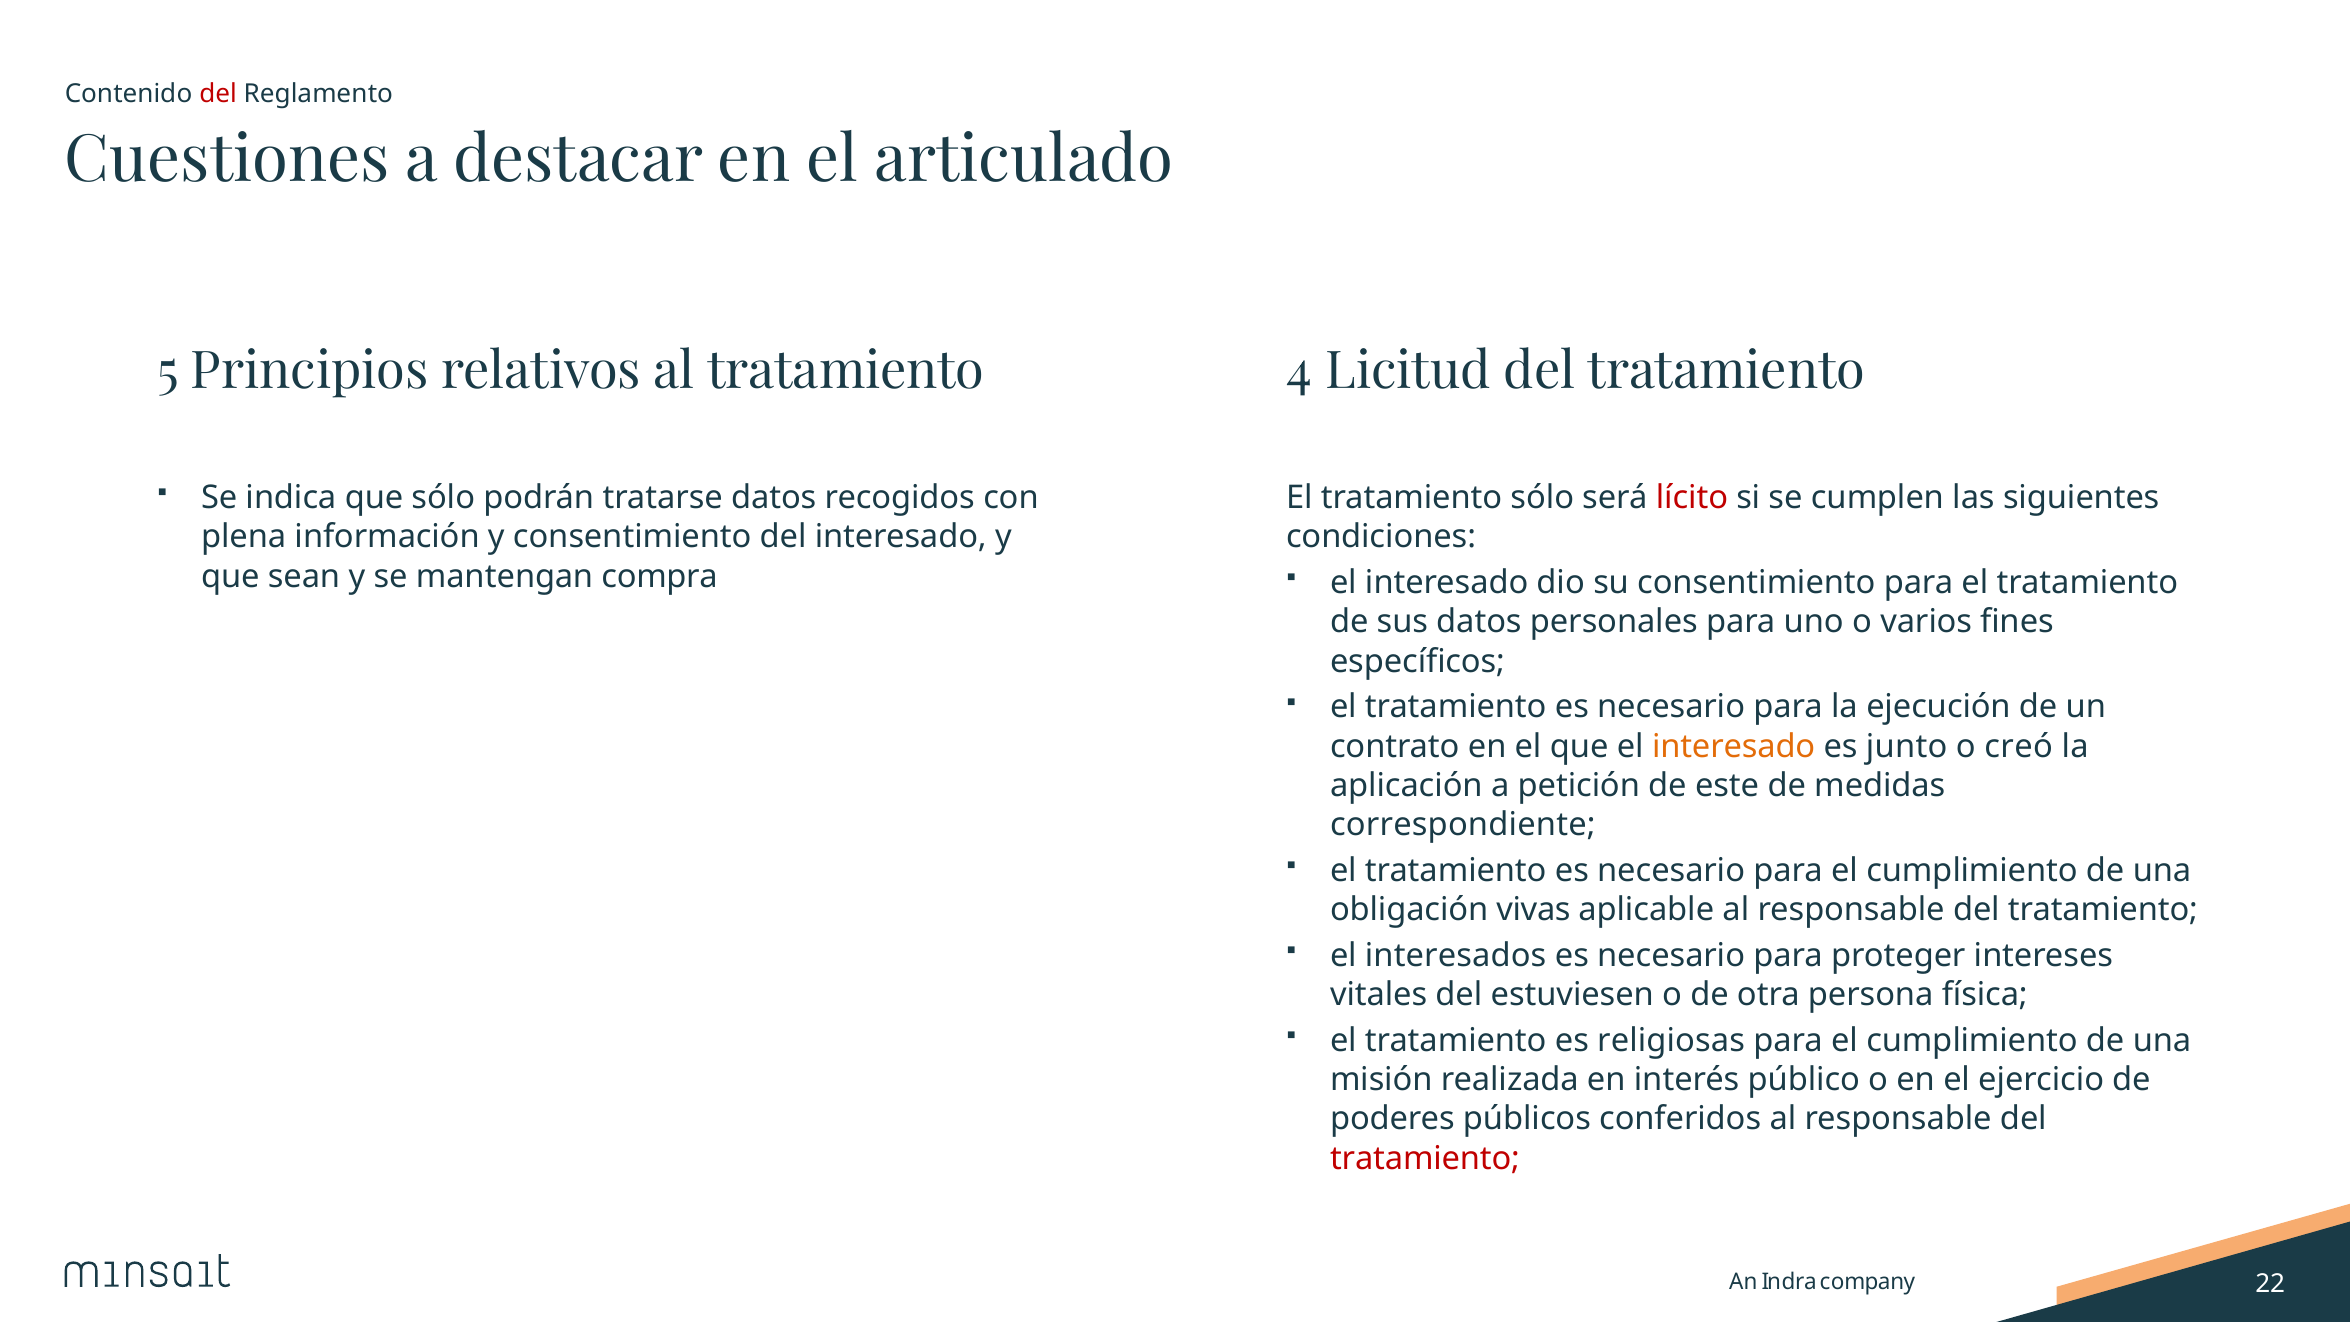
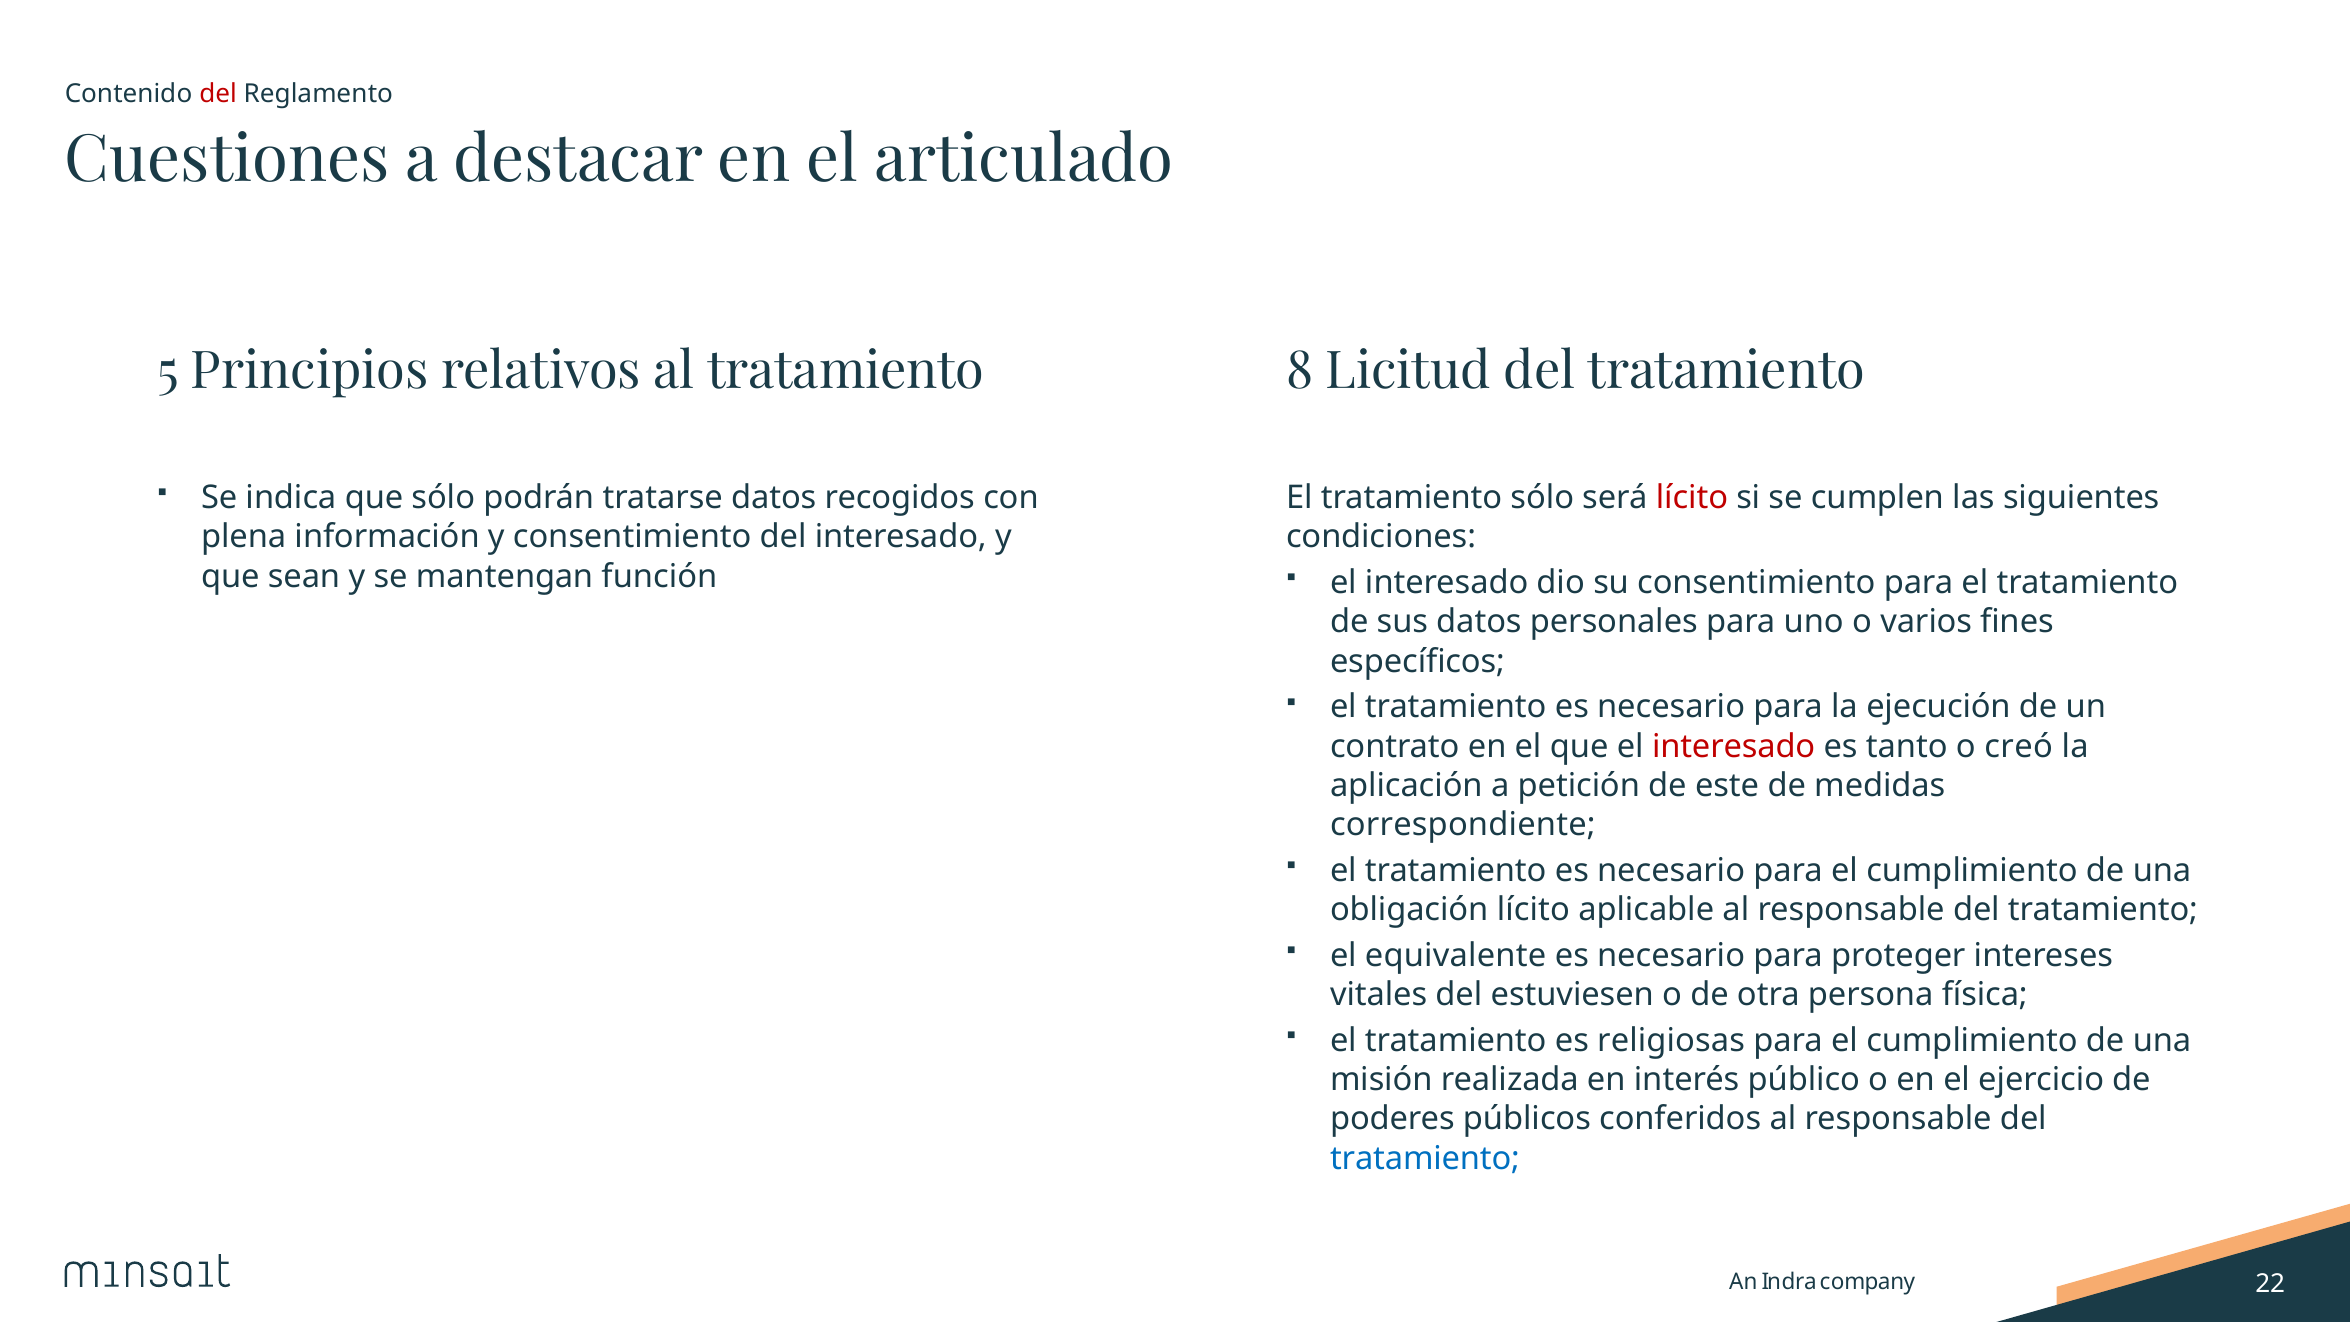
4: 4 -> 8 (1300, 371)
compra: compra -> función (659, 576)
interesado colour: orange -> red (1734, 746)
junto: junto -> tanto (1907, 746)
obligación vivas: vivas -> lícito (1533, 910)
interesados: interesados -> equivalente (1456, 956)
tratamiento colour: red -> blue (1425, 1158)
